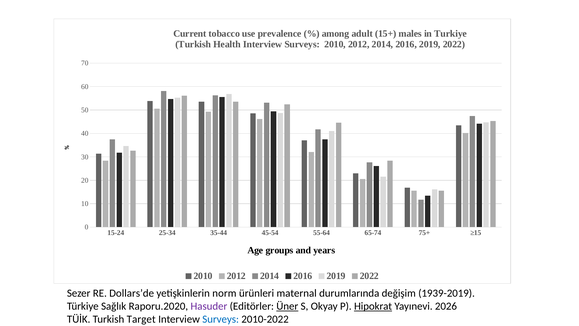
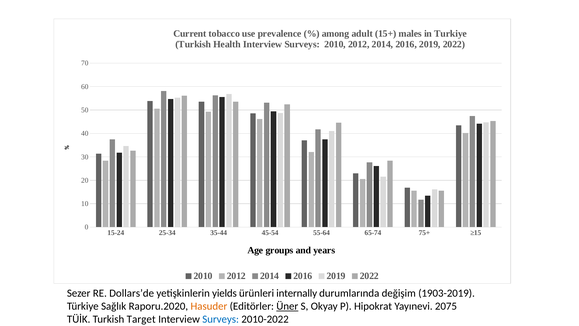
norm: norm -> yields (224, 293)
maternal: maternal -> internally (297, 293)
1939-2019: 1939-2019 -> 1903-2019 (447, 293)
Hasuder colour: purple -> orange (209, 306)
Hipokrat underline: present -> none (373, 306)
2026: 2026 -> 2075 (446, 306)
